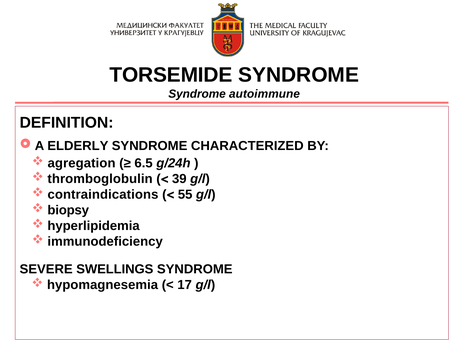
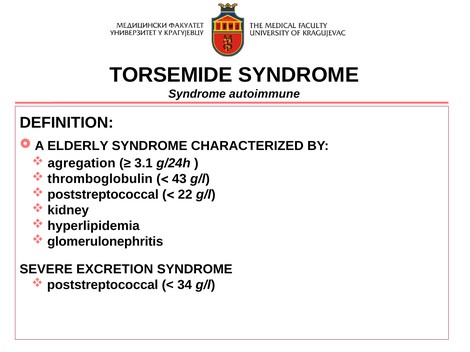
6.5: 6.5 -> 3.1 (144, 163)
39: 39 -> 43 (179, 179)
contraindications: contraindications -> poststreptococcal (103, 195)
55: 55 -> 22 (185, 195)
biopsy: biopsy -> kidney (68, 210)
immunodeficiency: immunodeficiency -> glomerulonephritis (105, 242)
SWELLINGS: SWELLINGS -> EXCRETION (115, 270)
hypomagnesemia: hypomagnesemia -> poststreptococcal (103, 285)
17: 17 -> 34 (185, 285)
